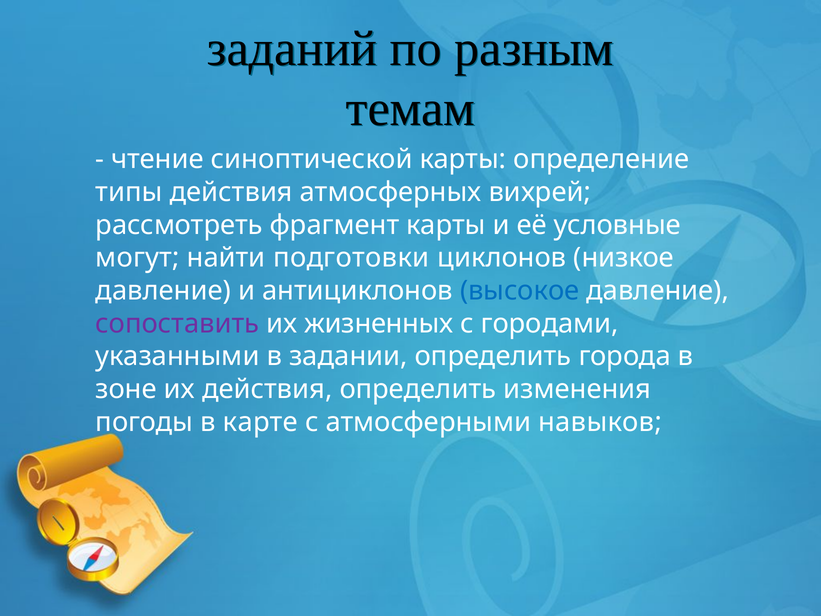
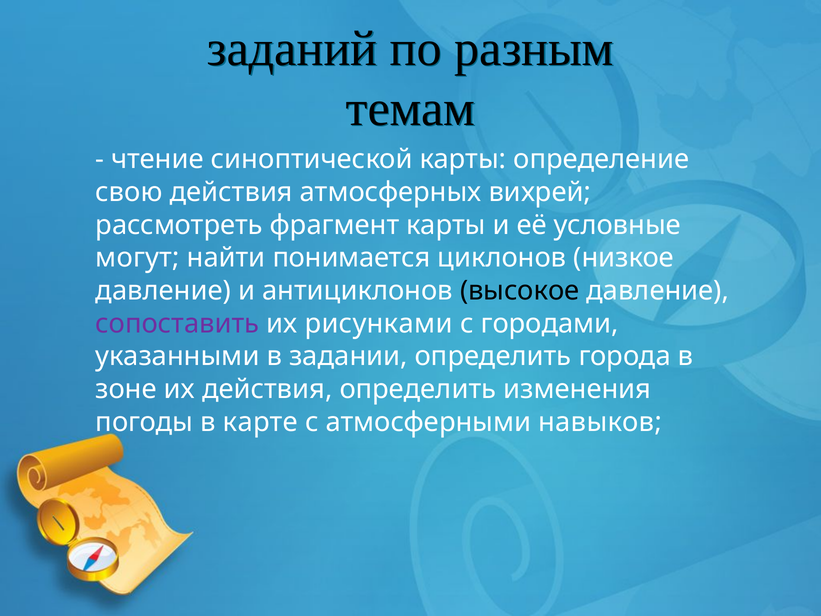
типы: типы -> свою (129, 192)
подготовки: подготовки -> понимается (352, 258)
высокое colour: blue -> black (520, 291)
жизненных: жизненных -> рисунками (379, 323)
